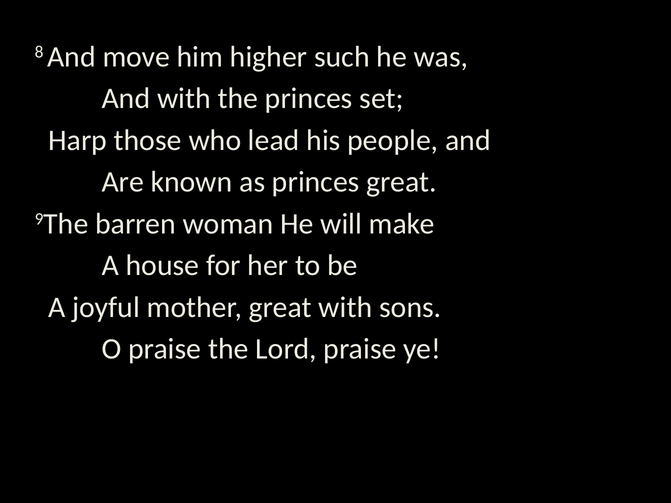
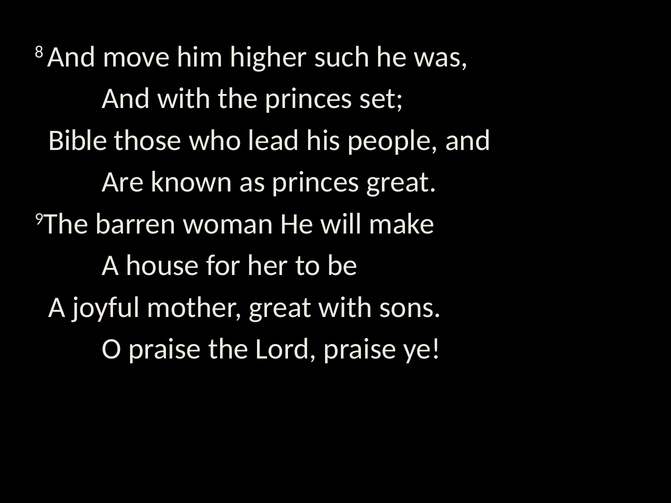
Harp: Harp -> Bible (78, 140)
